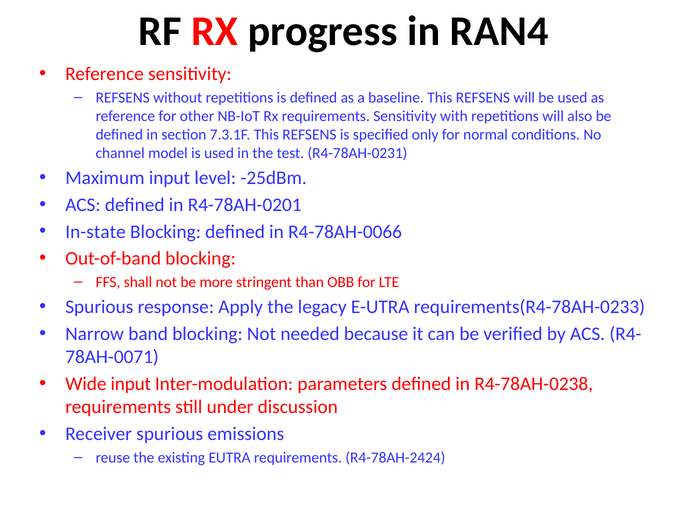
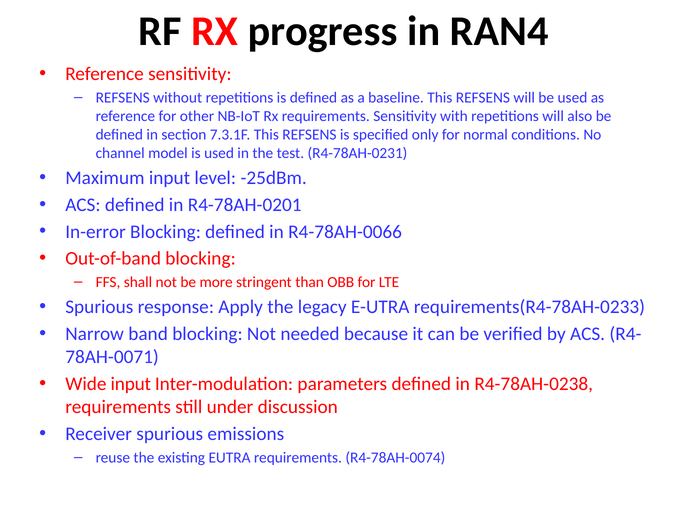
In-state: In-state -> In-error (96, 232)
R4-78AH-2424: R4-78AH-2424 -> R4-78AH-0074 (395, 458)
